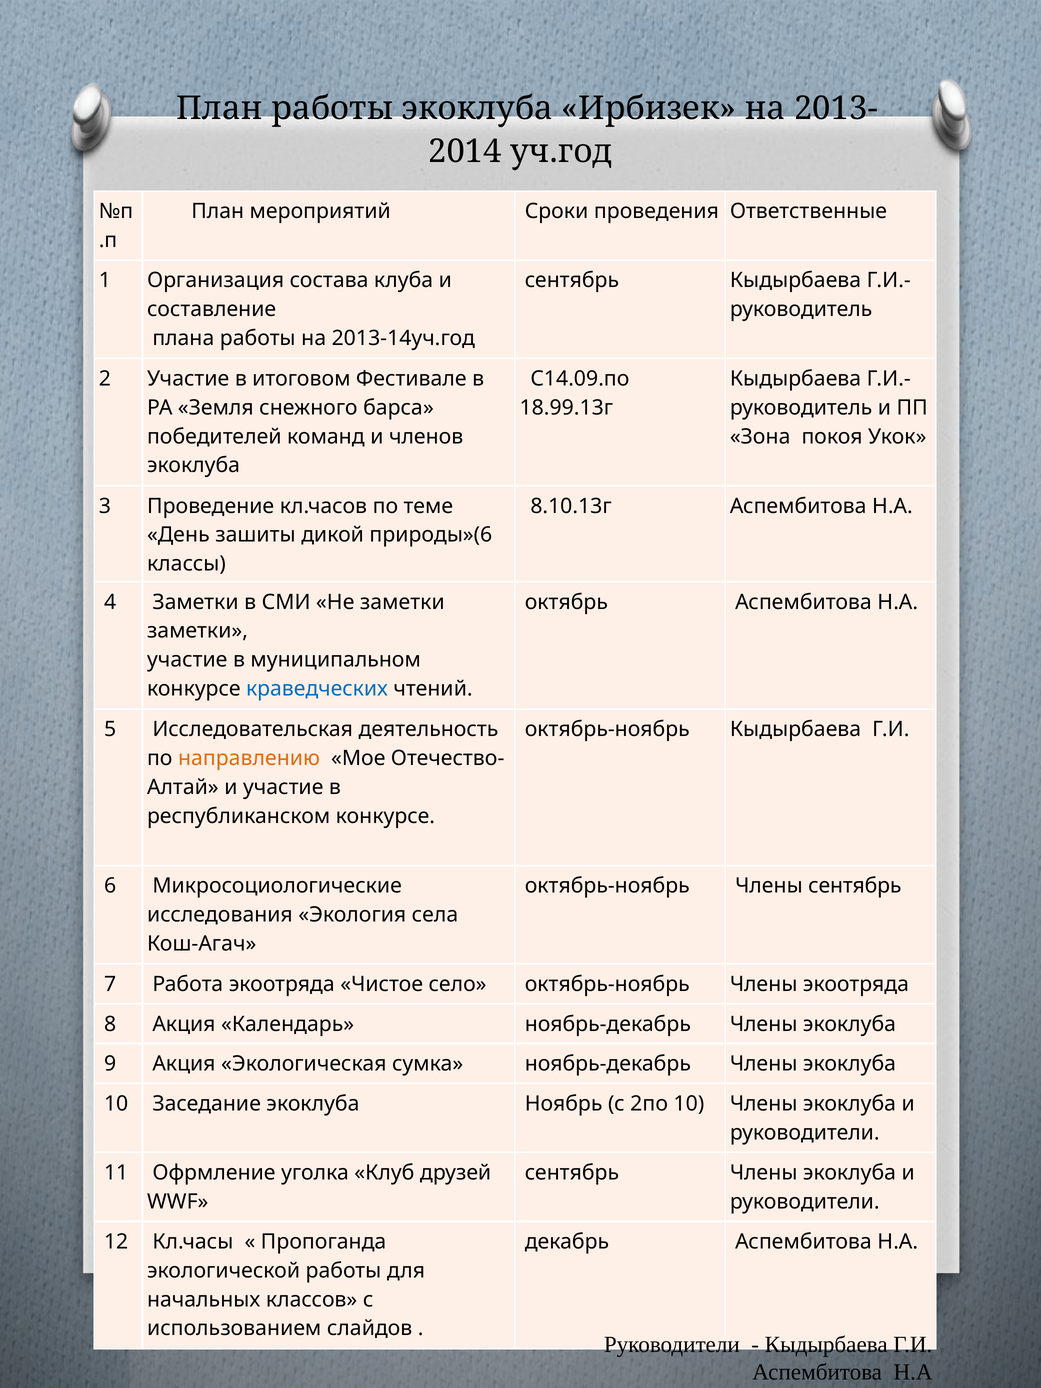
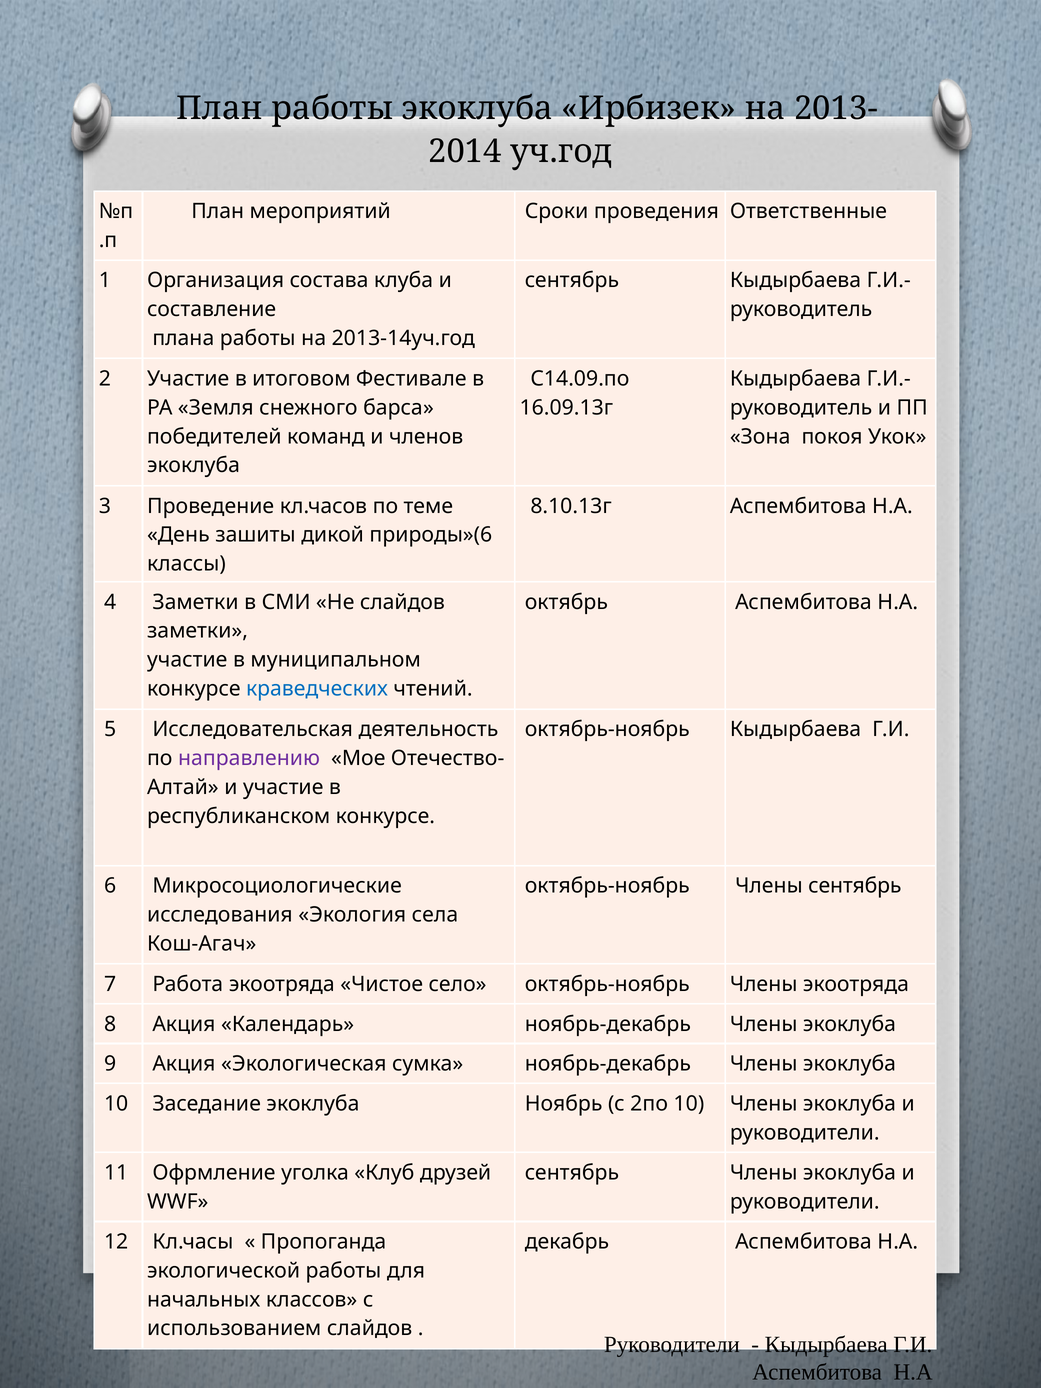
18.99.13г: 18.99.13г -> 16.09.13г (566, 408)
Не заметки: заметки -> слайдов (402, 602)
направлению colour: orange -> purple (249, 758)
